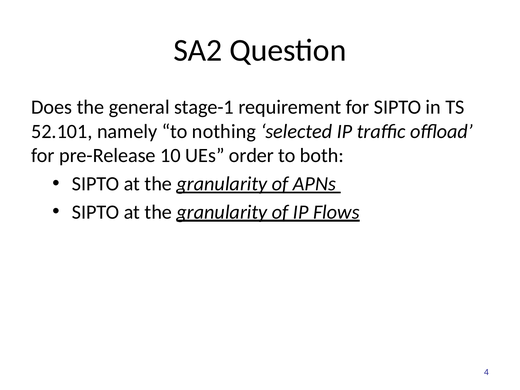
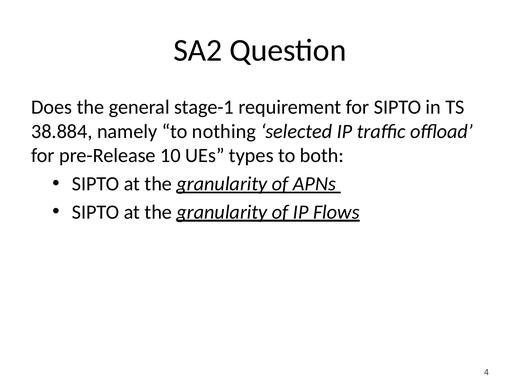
52.101: 52.101 -> 38.884 (62, 131)
order: order -> types (251, 156)
